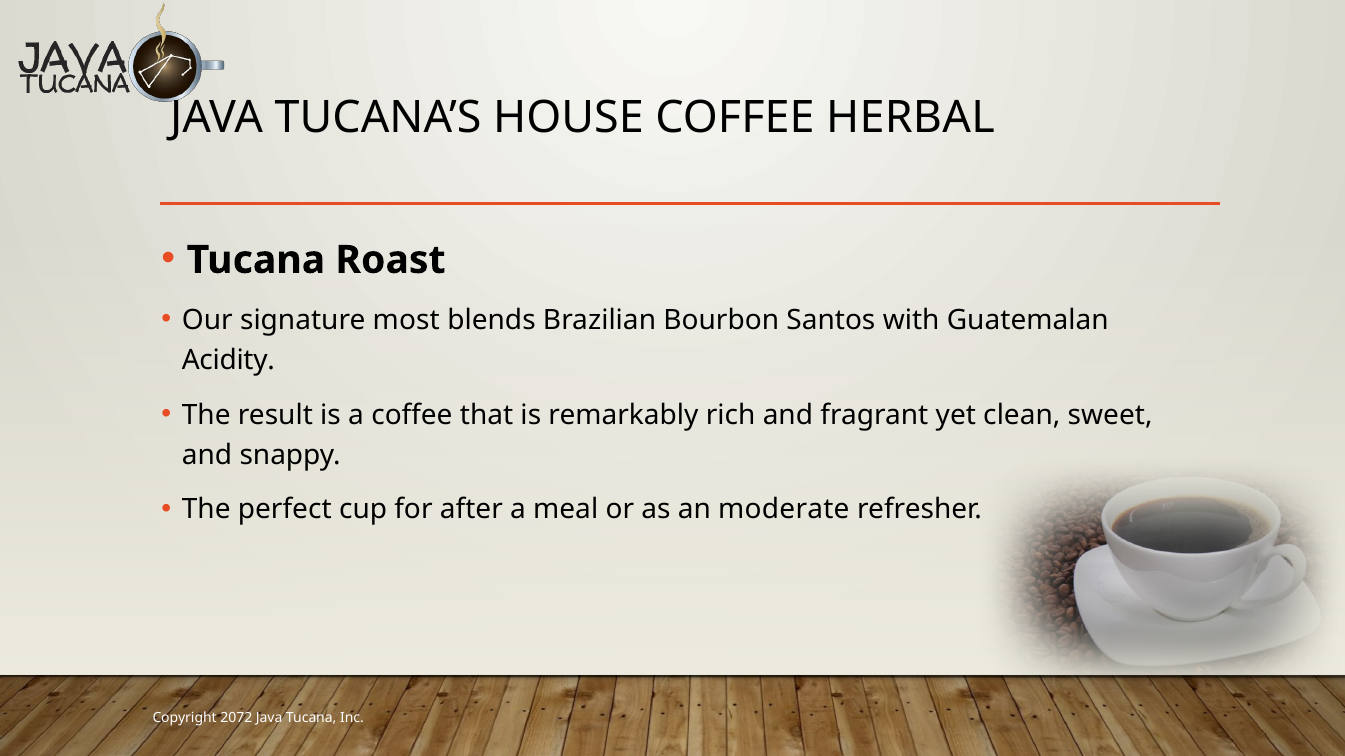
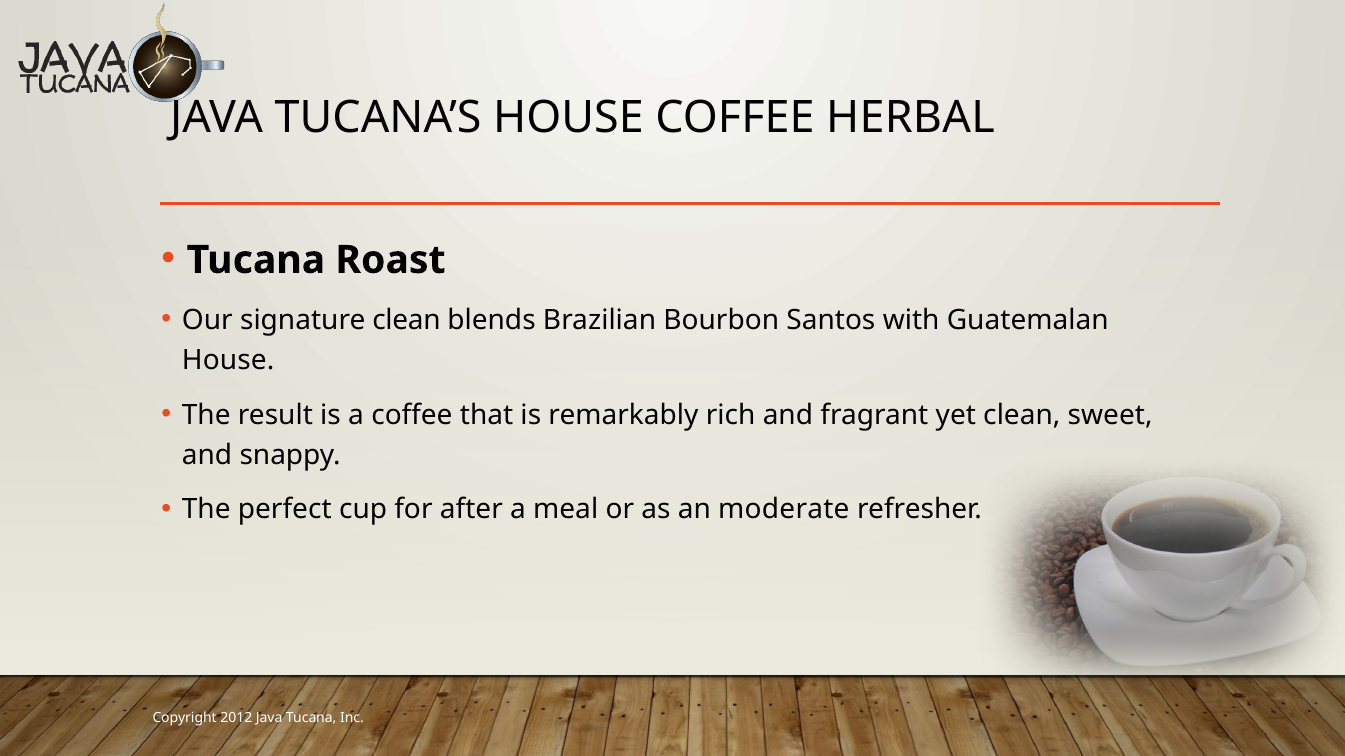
signature most: most -> clean (406, 321)
Acidity: Acidity -> House (228, 361)
2072: 2072 -> 2012 (236, 719)
